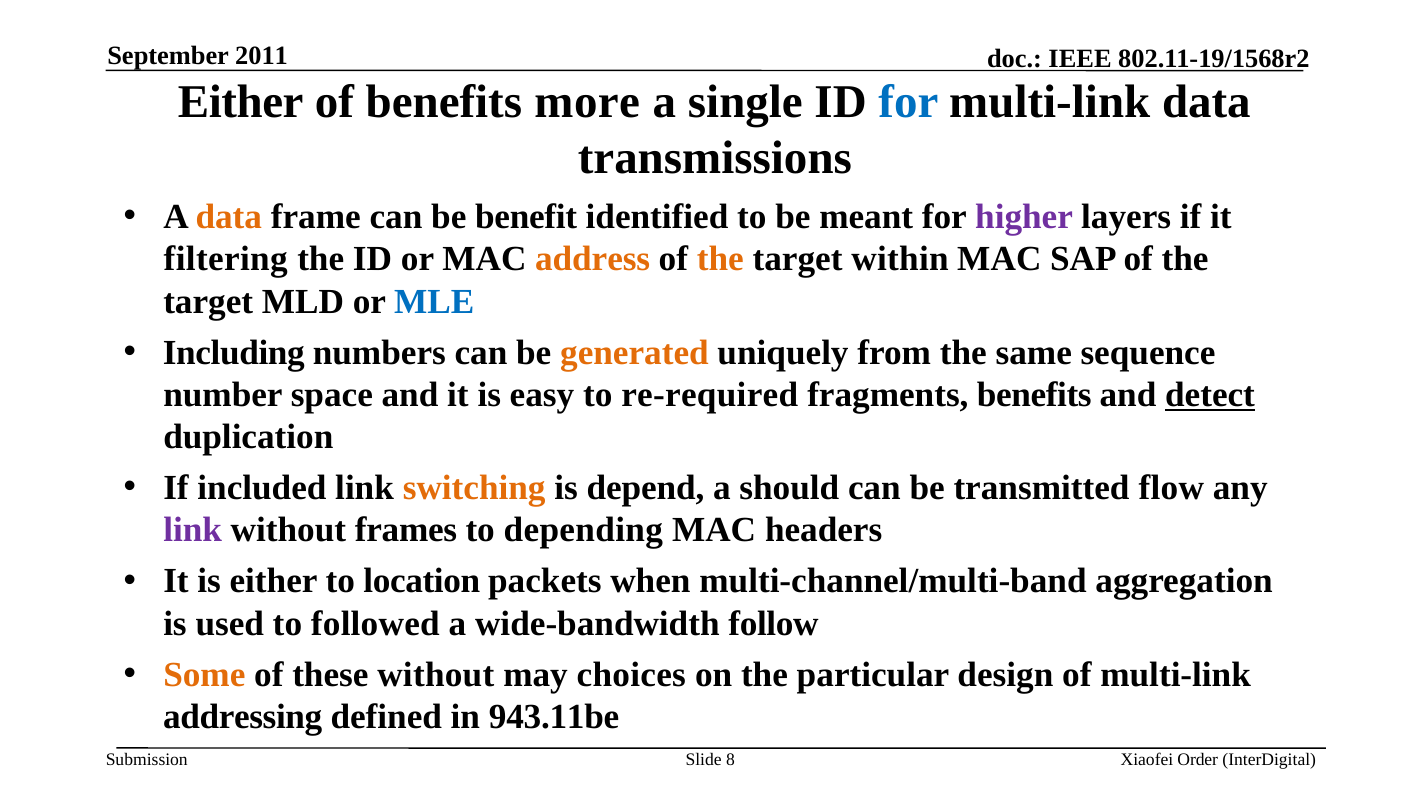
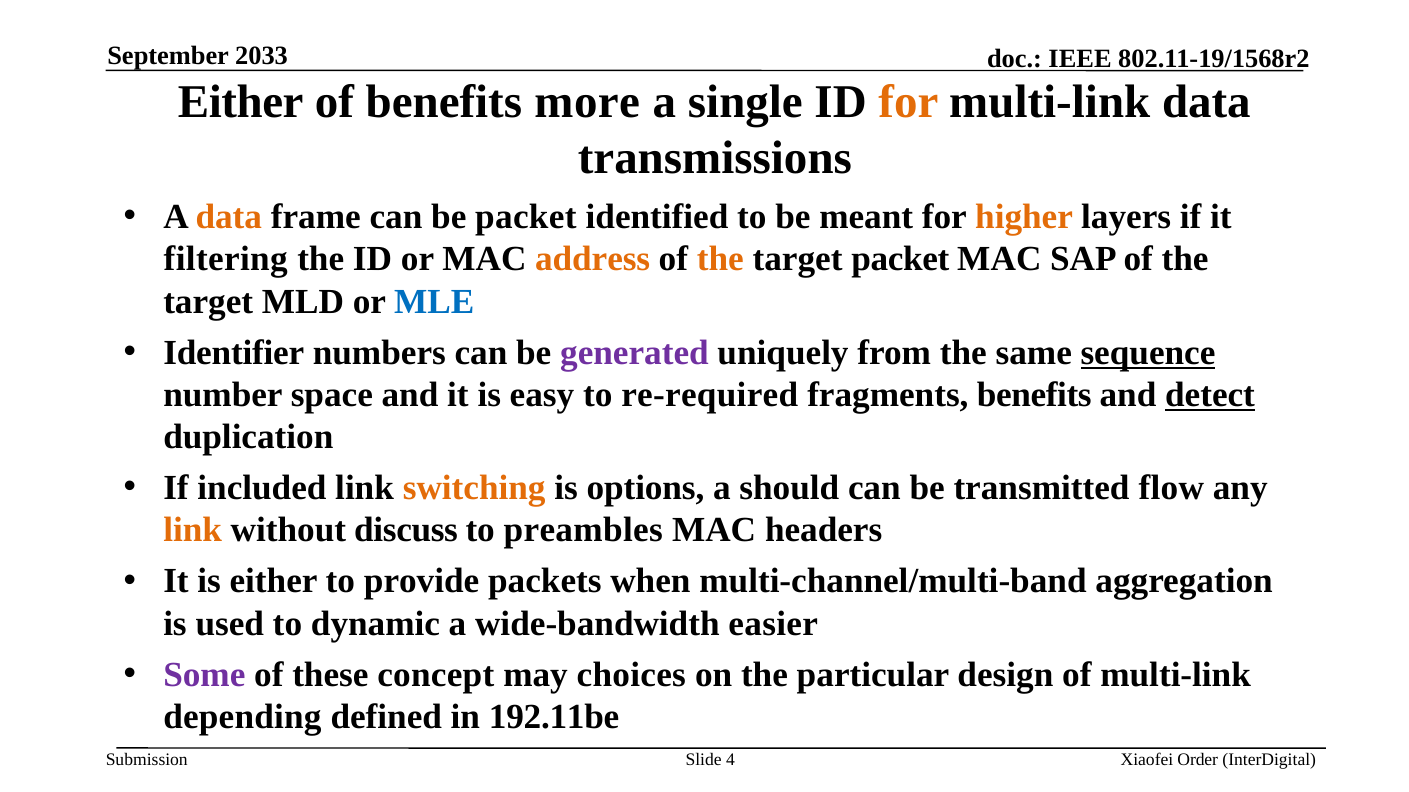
2011: 2011 -> 2033 (262, 56)
for colour: blue -> orange (908, 102)
be benefit: benefit -> packet (526, 217)
higher colour: purple -> orange (1024, 217)
target within: within -> packet (900, 259)
Including: Including -> Identifier (234, 353)
generated colour: orange -> purple (634, 353)
sequence underline: none -> present (1148, 353)
depend: depend -> options (645, 488)
link colour: purple -> orange (193, 531)
frames: frames -> discuss (406, 531)
depending: depending -> preambles (583, 531)
location: location -> provide (422, 582)
followed: followed -> dynamic (375, 624)
follow: follow -> easier (773, 624)
Some colour: orange -> purple (204, 675)
these without: without -> concept (436, 675)
addressing: addressing -> depending (242, 717)
943.11be: 943.11be -> 192.11be (554, 717)
8: 8 -> 4 (731, 760)
